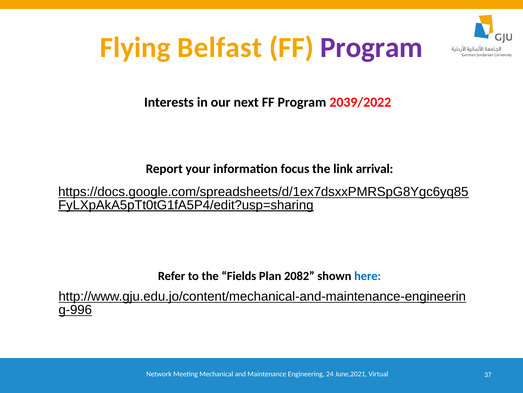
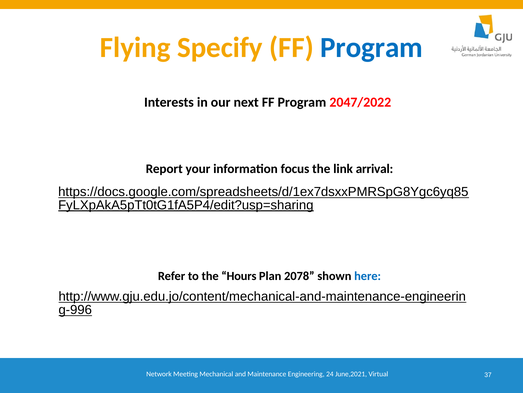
Belfast: Belfast -> Specify (220, 48)
Program colour: purple -> blue (372, 48)
2039/2022: 2039/2022 -> 2047/2022 (360, 102)
Fields: Fields -> Hours (239, 276)
2082: 2082 -> 2078 (299, 276)
